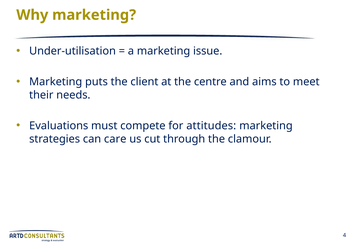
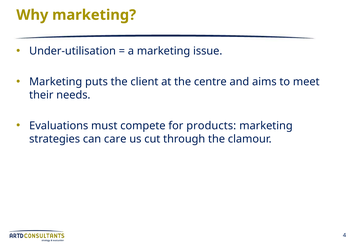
attitudes: attitudes -> products (211, 126)
